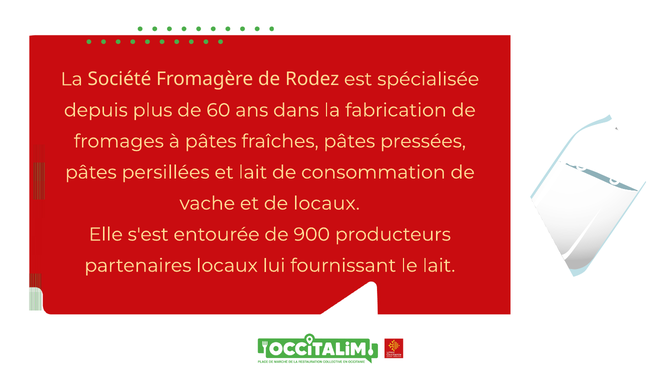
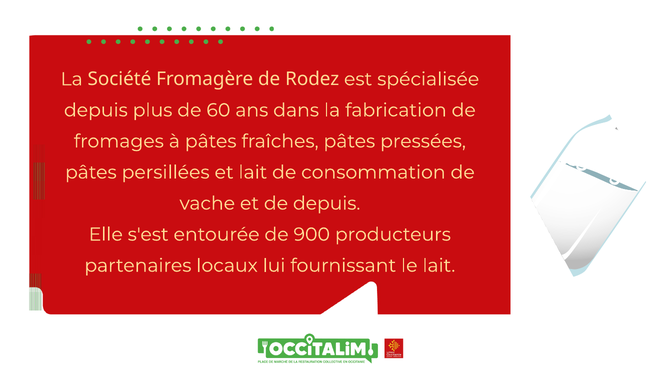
de locaux: locaux -> depuis (327, 203)
